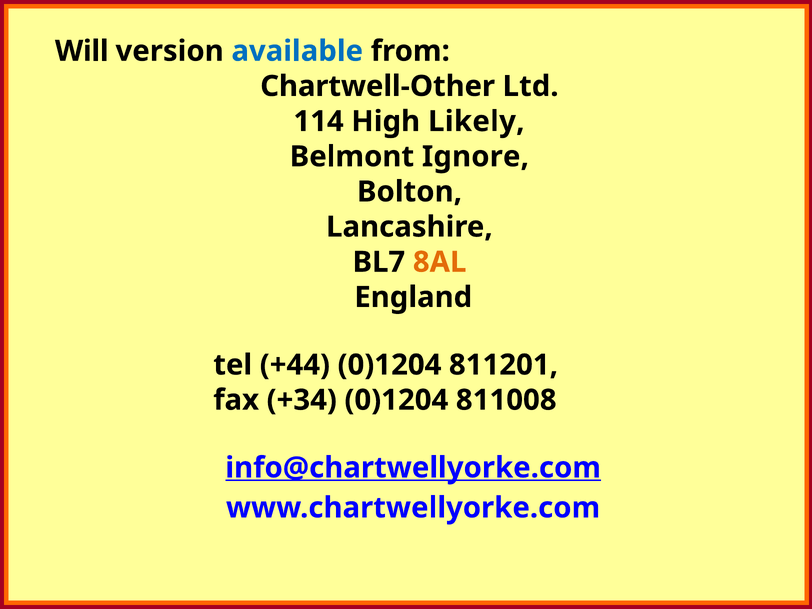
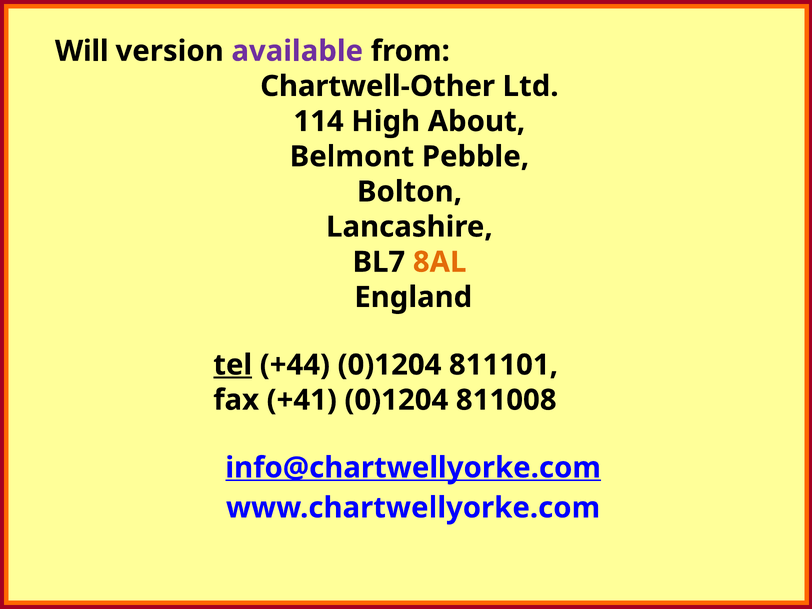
available colour: blue -> purple (297, 51)
Likely: Likely -> About (476, 121)
Ignore: Ignore -> Pebble (475, 157)
tel underline: none -> present (233, 365)
811201: 811201 -> 811101 (503, 365)
+34: +34 -> +41 (302, 400)
